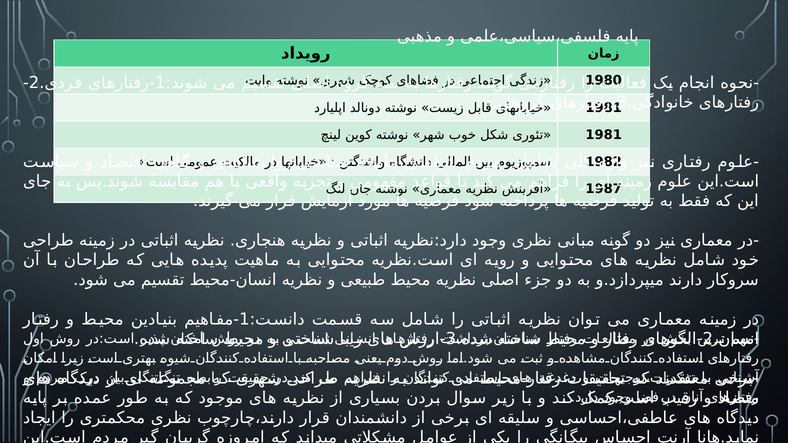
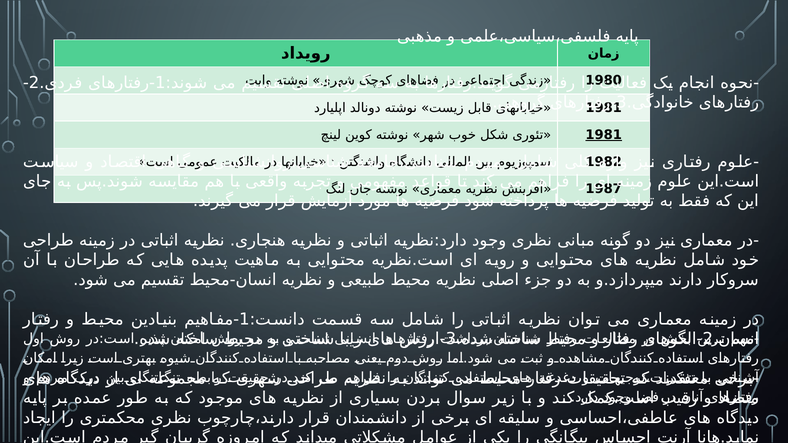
1981 underline: none -> present (604, 135)
